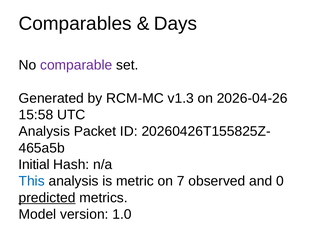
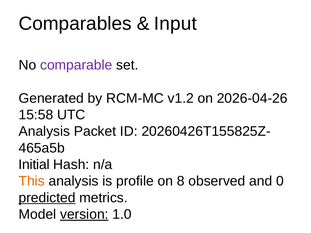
Days: Days -> Input (175, 24)
v1.3: v1.3 -> v1.2 (181, 98)
This colour: blue -> orange (32, 181)
metric: metric -> profile (135, 181)
7: 7 -> 8 (181, 181)
version underline: none -> present (84, 215)
